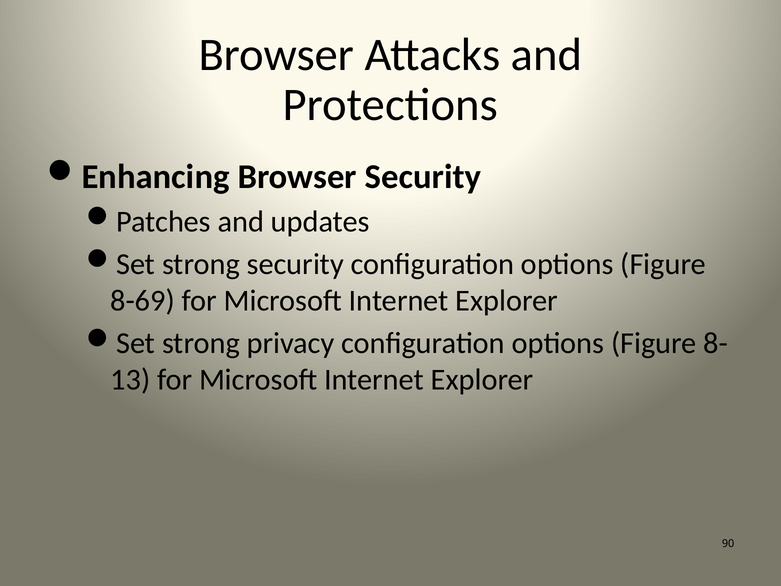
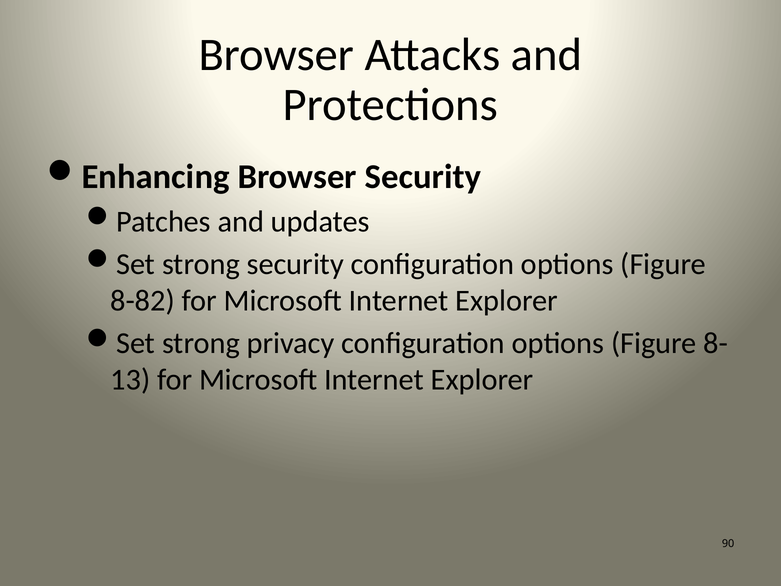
8-69: 8-69 -> 8-82 (143, 301)
